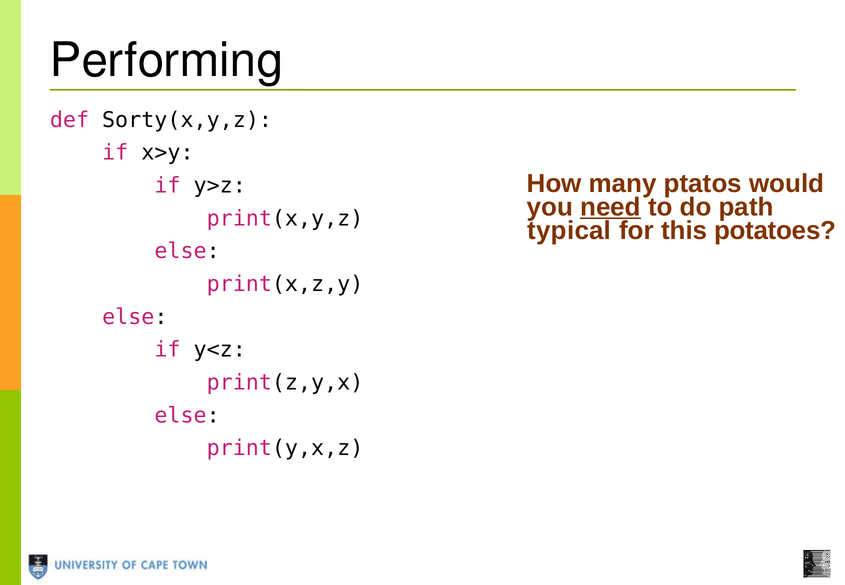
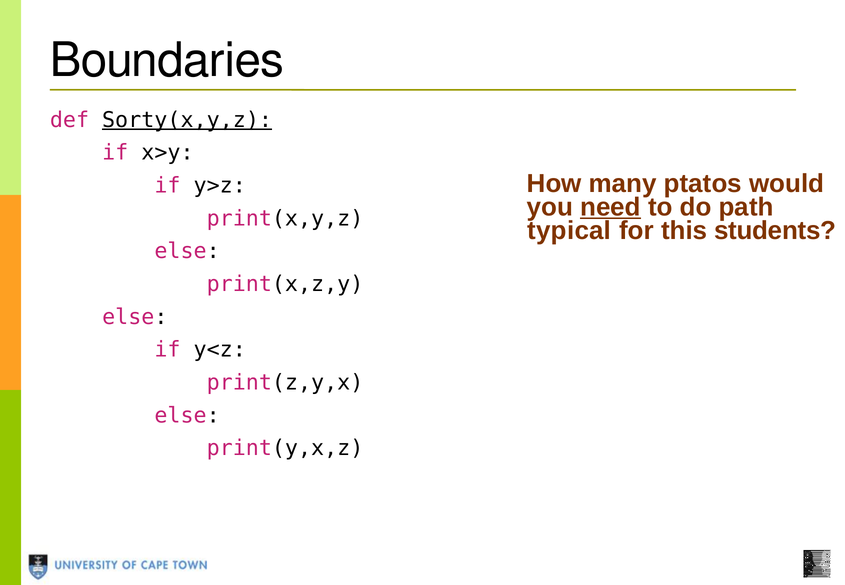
Performing: Performing -> Boundaries (167, 61)
Sorty(x,y,z underline: none -> present (187, 120)
potatoes: potatoes -> students (775, 231)
